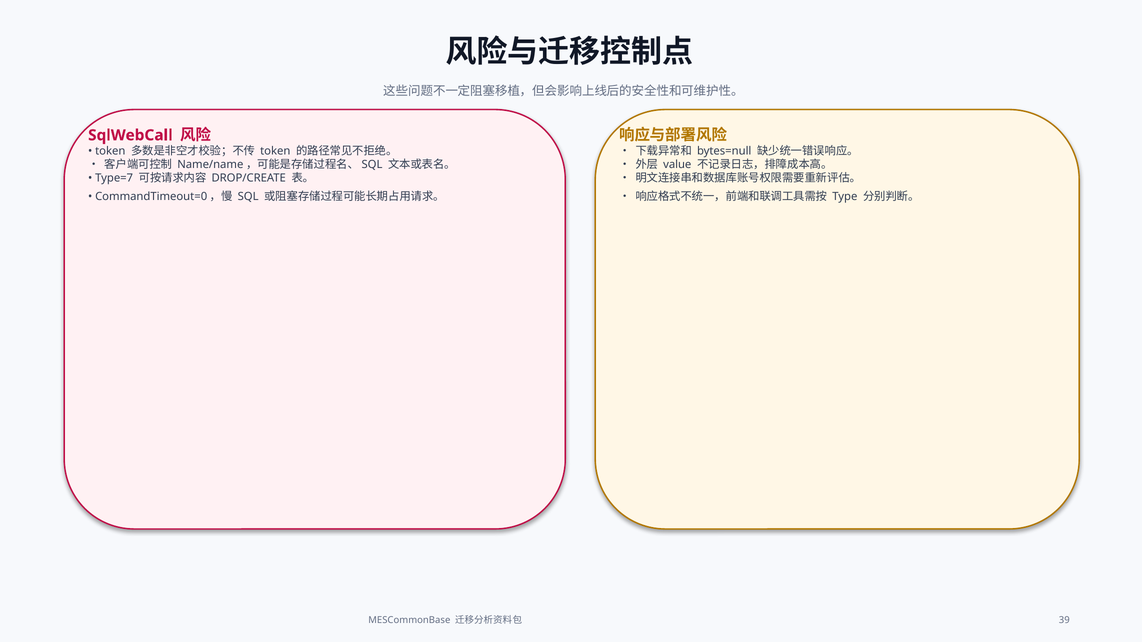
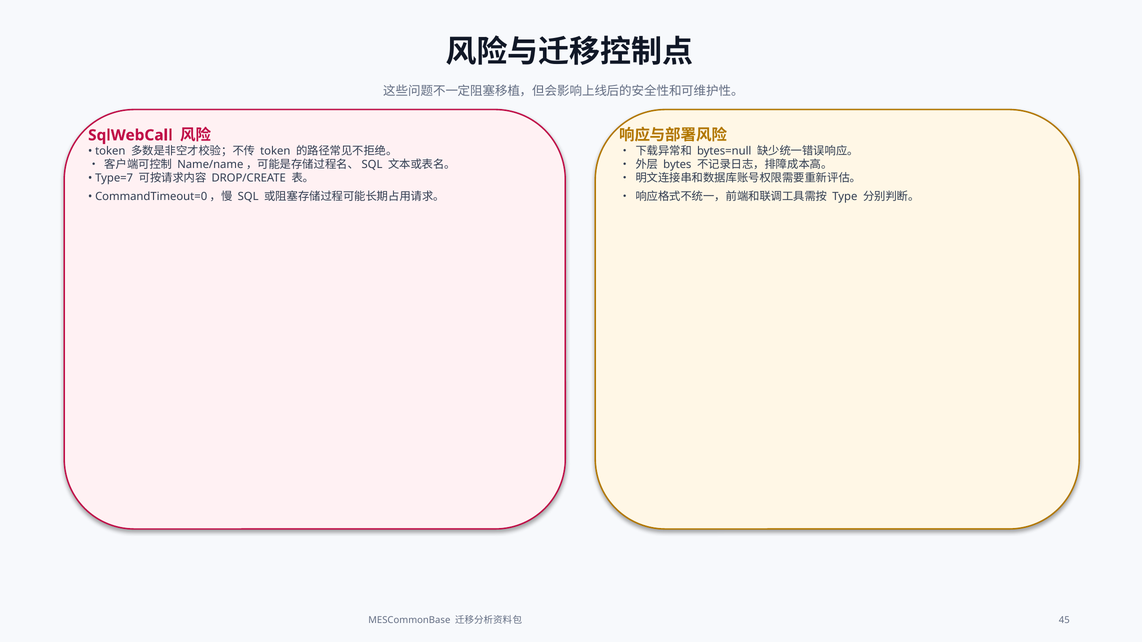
value: value -> bytes (677, 165)
39: 39 -> 45 (1064, 620)
